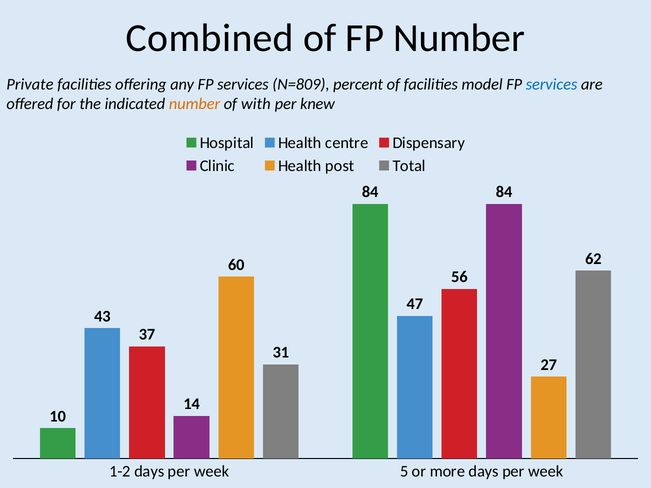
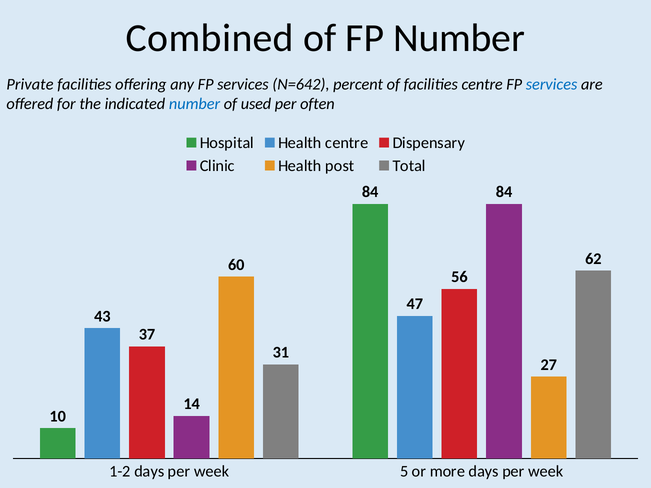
N=809: N=809 -> N=642 (301, 85)
facilities model: model -> centre (482, 85)
number colour: orange -> blue (195, 104)
with: with -> used (256, 104)
knew: knew -> often (317, 104)
